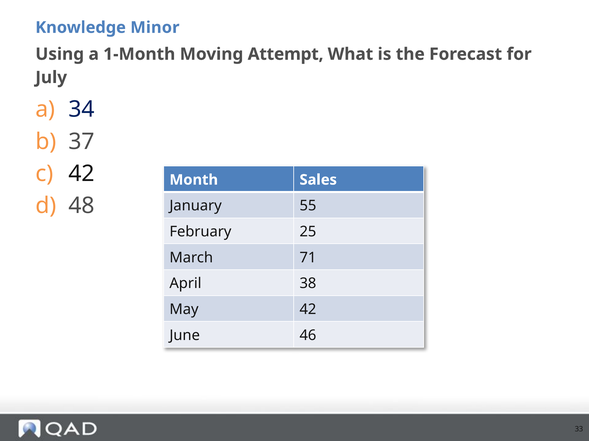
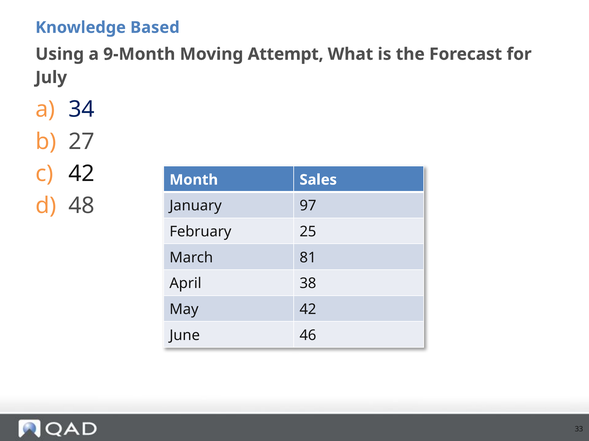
Minor: Minor -> Based (155, 28)
1-Month: 1-Month -> 9-Month (139, 54)
37: 37 -> 27 (82, 142)
55: 55 -> 97 (308, 206)
71: 71 -> 81 (308, 258)
